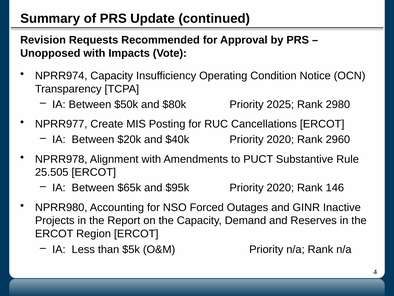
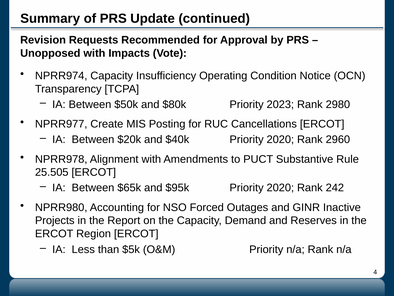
2025: 2025 -> 2023 (280, 104)
146: 146 -> 242 (335, 187)
